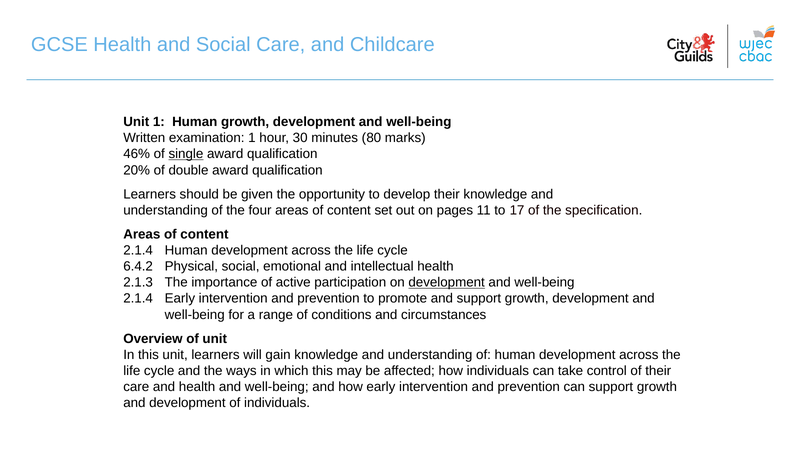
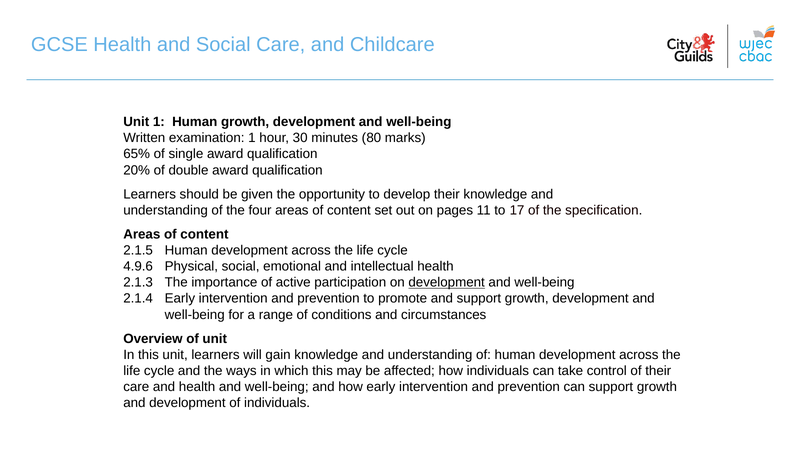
46%: 46% -> 65% (137, 154)
single underline: present -> none (186, 154)
2.1.4: 2.1.4 -> 2.1.5 (138, 250)
6.4.2: 6.4.2 -> 4.9.6 (138, 266)
